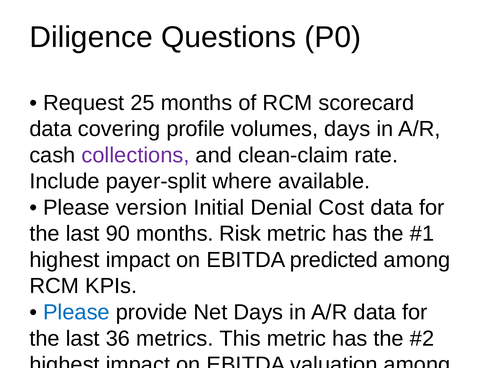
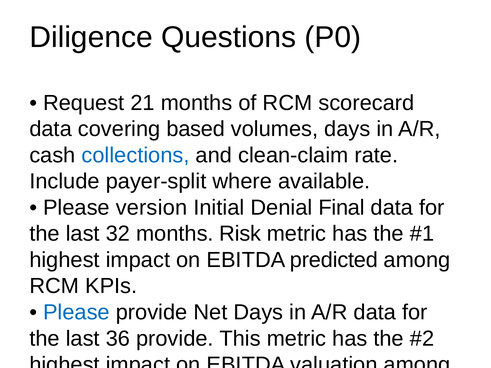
25: 25 -> 21 (143, 103)
profile: profile -> based (196, 129)
collections colour: purple -> blue (136, 155)
Denial Cost: Cost -> Final (342, 208)
90: 90 -> 32 (118, 234)
36 metrics: metrics -> provide (175, 339)
